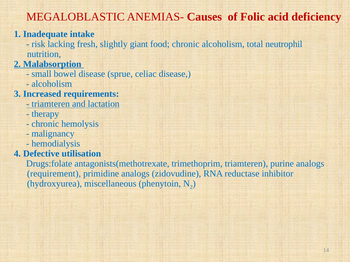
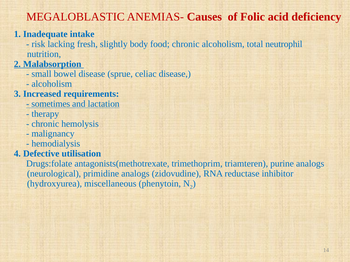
giant: giant -> body (139, 44)
triamteren: triamteren -> sometimes (51, 104)
requirement: requirement -> neurological (54, 174)
